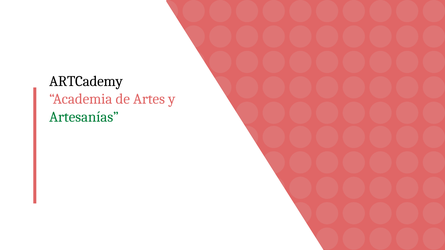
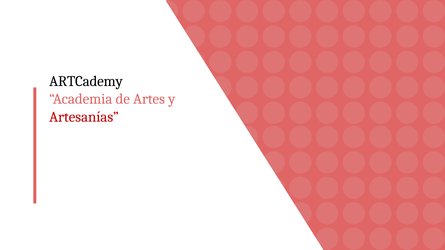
Artesanías colour: green -> red (84, 117)
